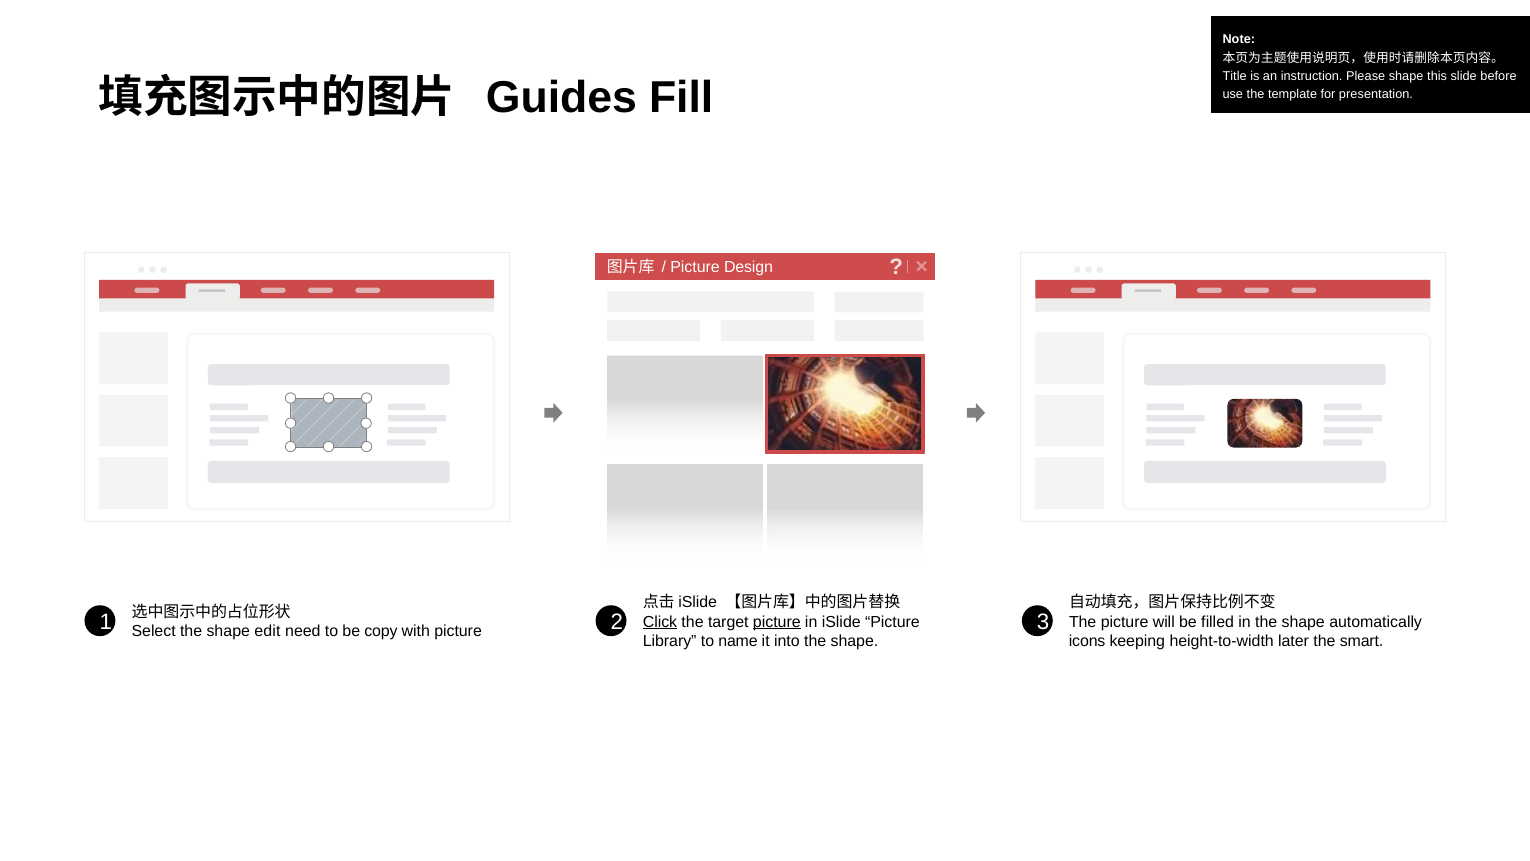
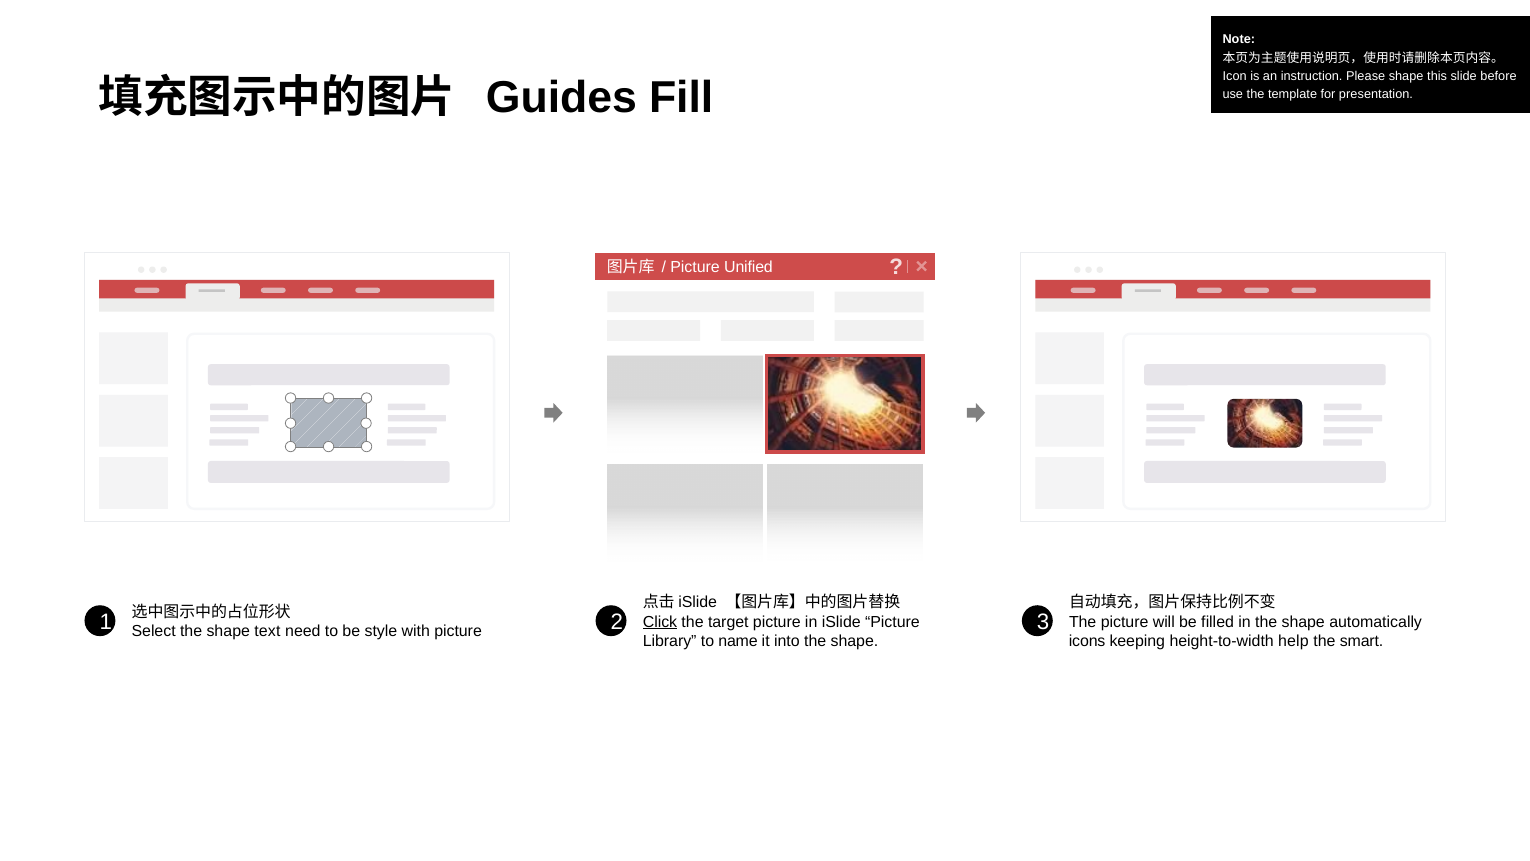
Title: Title -> Icon (1235, 76)
Design: Design -> Unified (749, 267)
picture underline: present -> none (777, 622)
edit: edit -> text (267, 631)
copy: copy -> style (381, 631)
later: later -> help (1293, 641)
